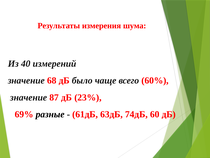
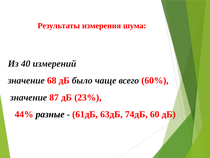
69%: 69% -> 44% (24, 114)
